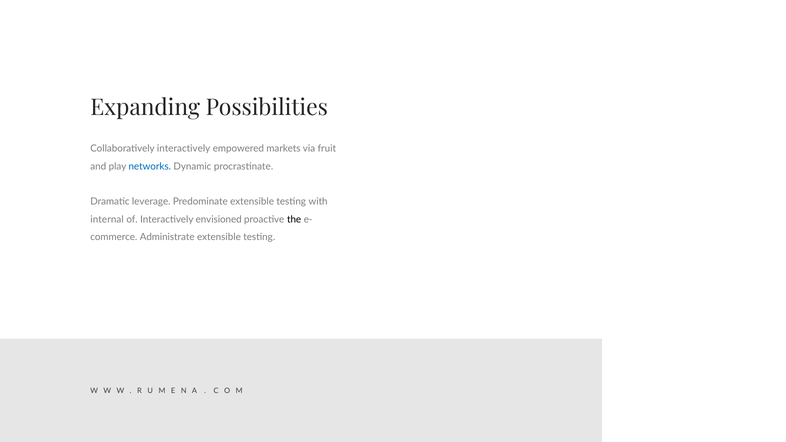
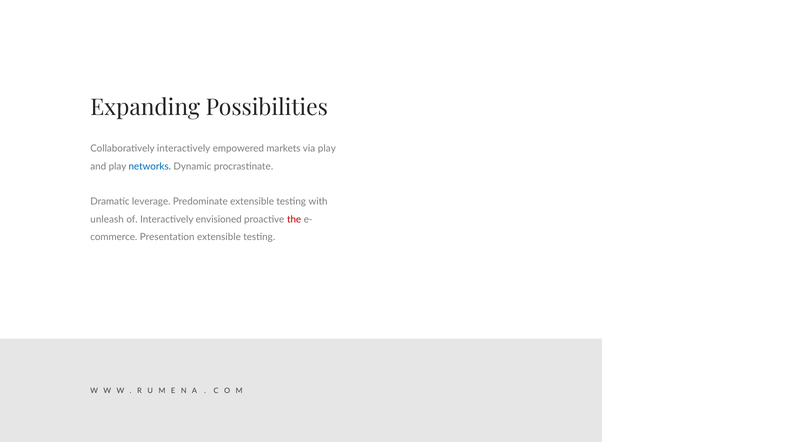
via fruit: fruit -> play (327, 149)
internal: internal -> unleash (107, 219)
the colour: black -> red (294, 219)
Administrate: Administrate -> Presentation (167, 237)
